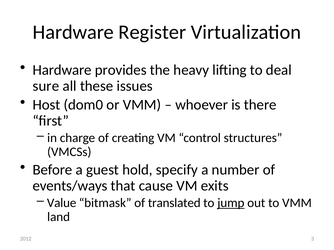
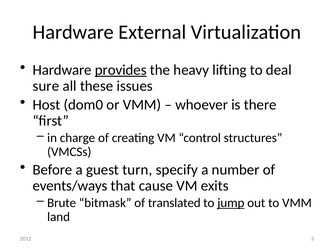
Register: Register -> External (152, 32)
provides underline: none -> present (121, 70)
hold: hold -> turn (137, 170)
Value: Value -> Brute (62, 203)
